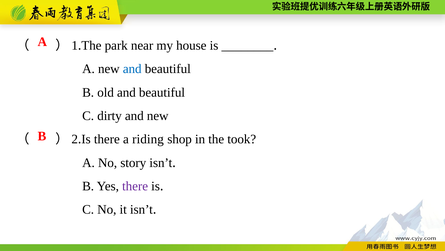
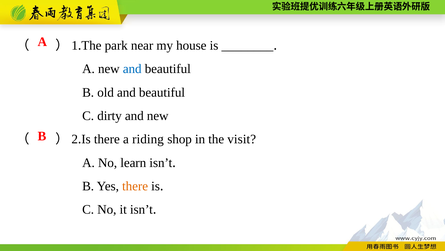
took: took -> visit (242, 139)
story: story -> learn (133, 162)
there colour: purple -> orange (135, 186)
